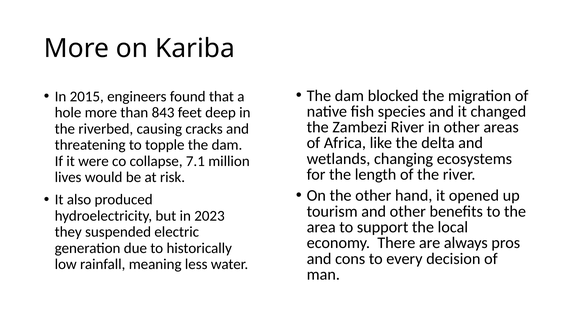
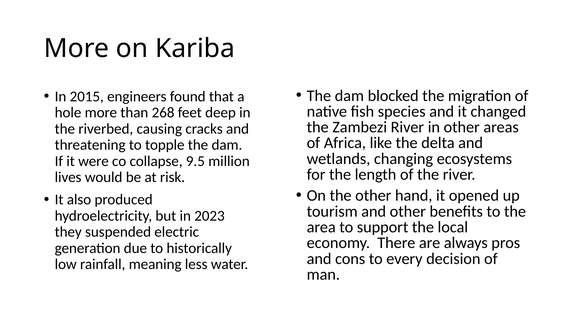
843: 843 -> 268 (163, 113)
7.1: 7.1 -> 9.5 (195, 161)
